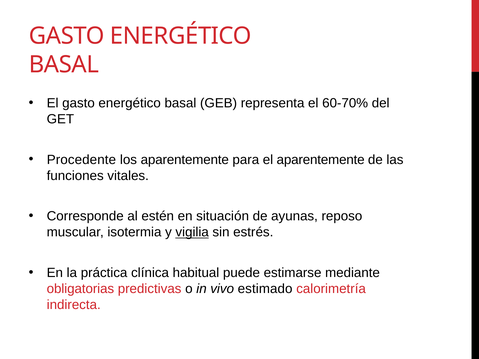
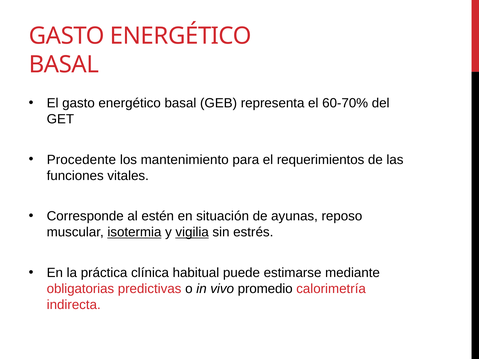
los aparentemente: aparentemente -> mantenimiento (185, 160)
el aparentemente: aparentemente -> requerimientos (321, 160)
isotermia underline: none -> present (134, 232)
estimado: estimado -> promedio (265, 289)
